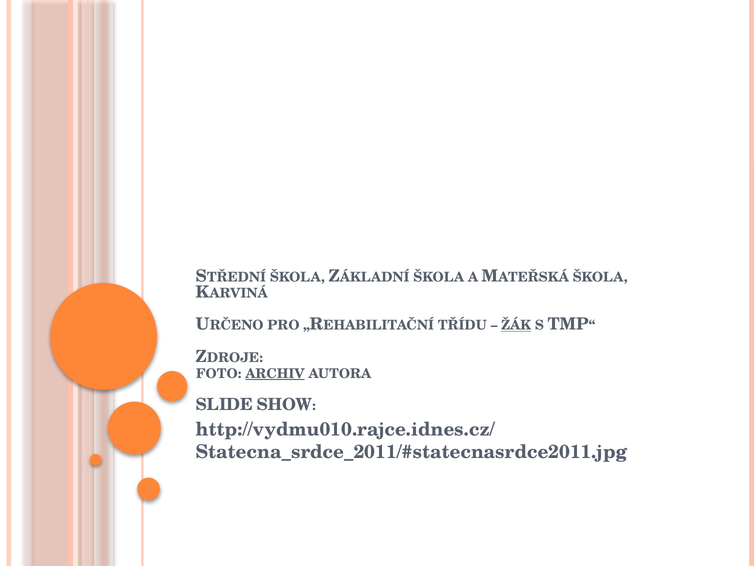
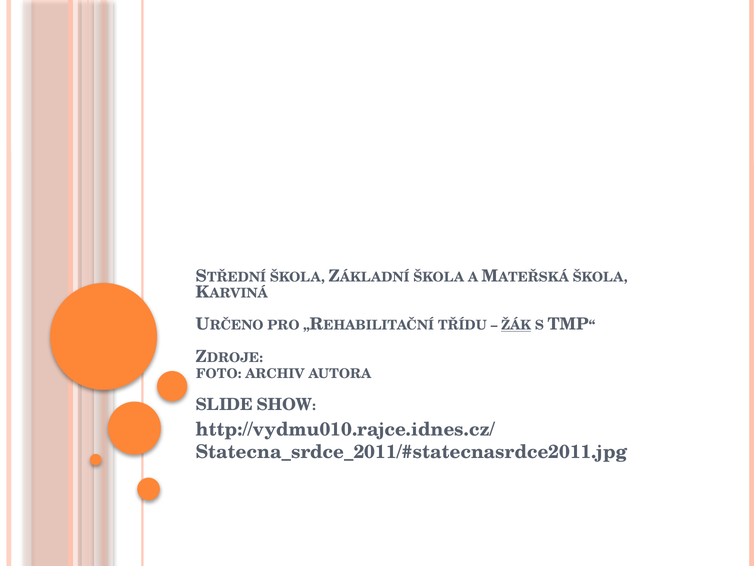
ARCHIV underline: present -> none (275, 373)
